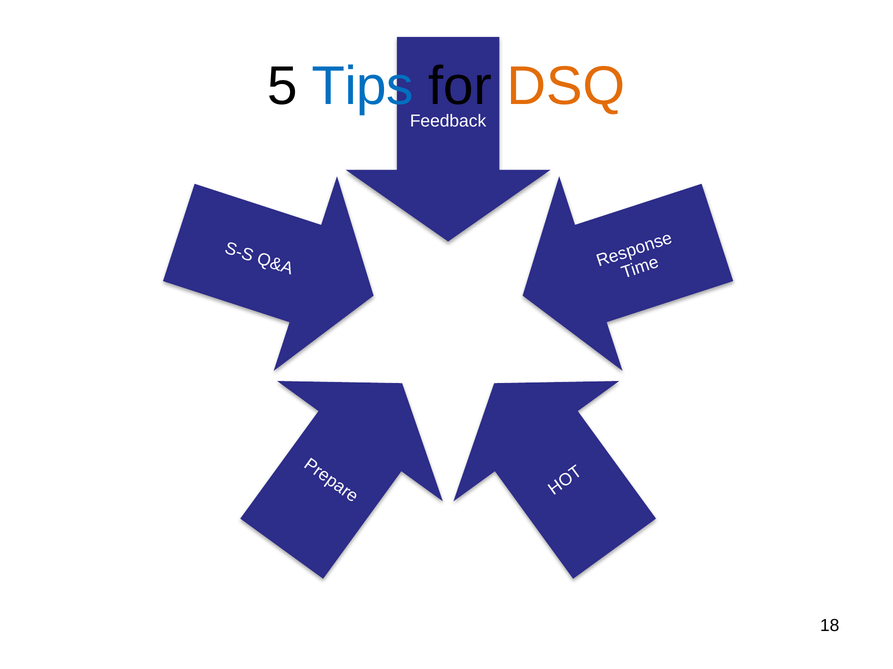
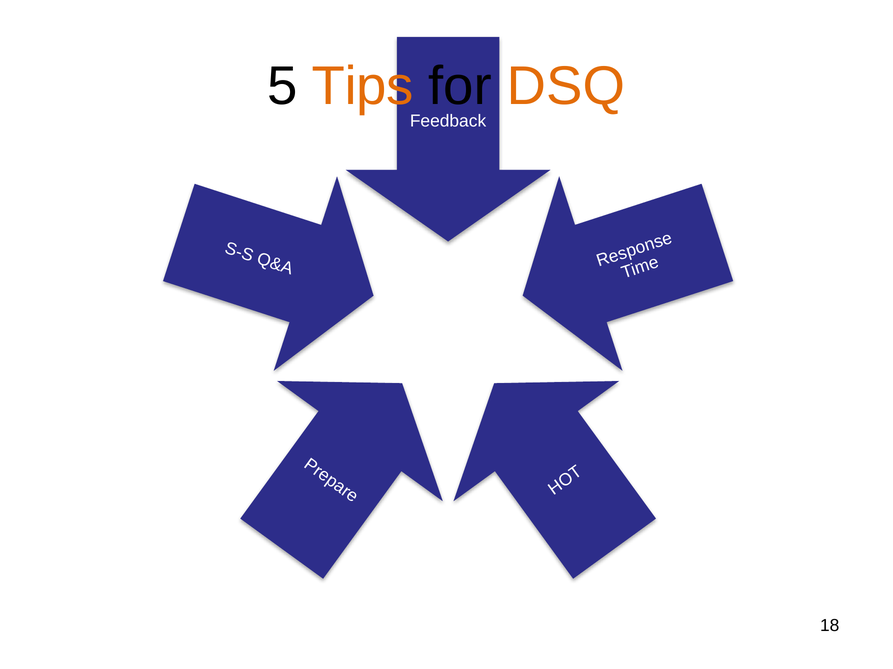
Tips colour: blue -> orange (363, 86)
